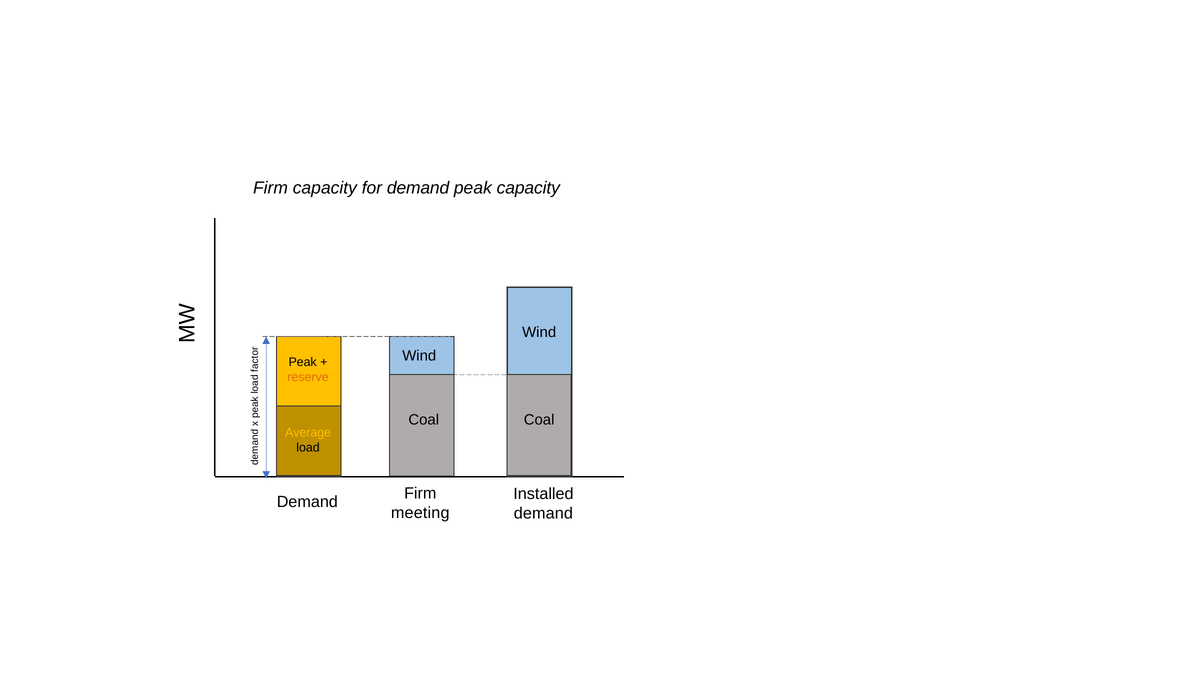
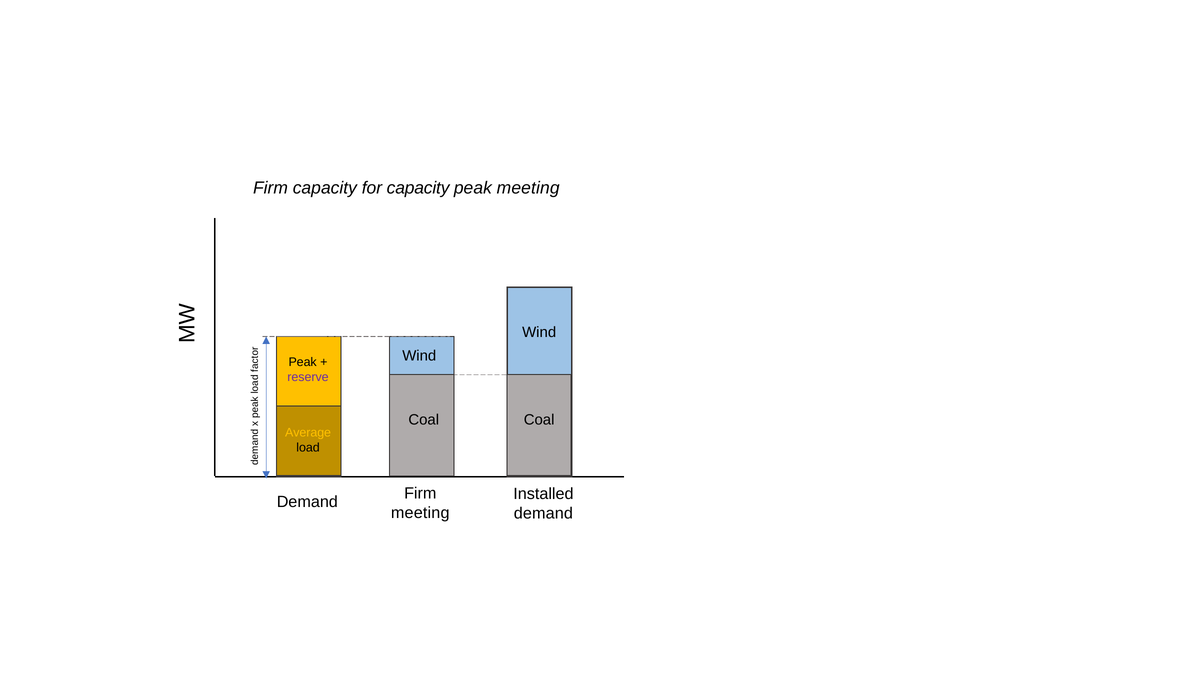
for demand: demand -> capacity (418, 188)
peak capacity: capacity -> meeting (528, 188)
reserve colour: orange -> purple (308, 377)
